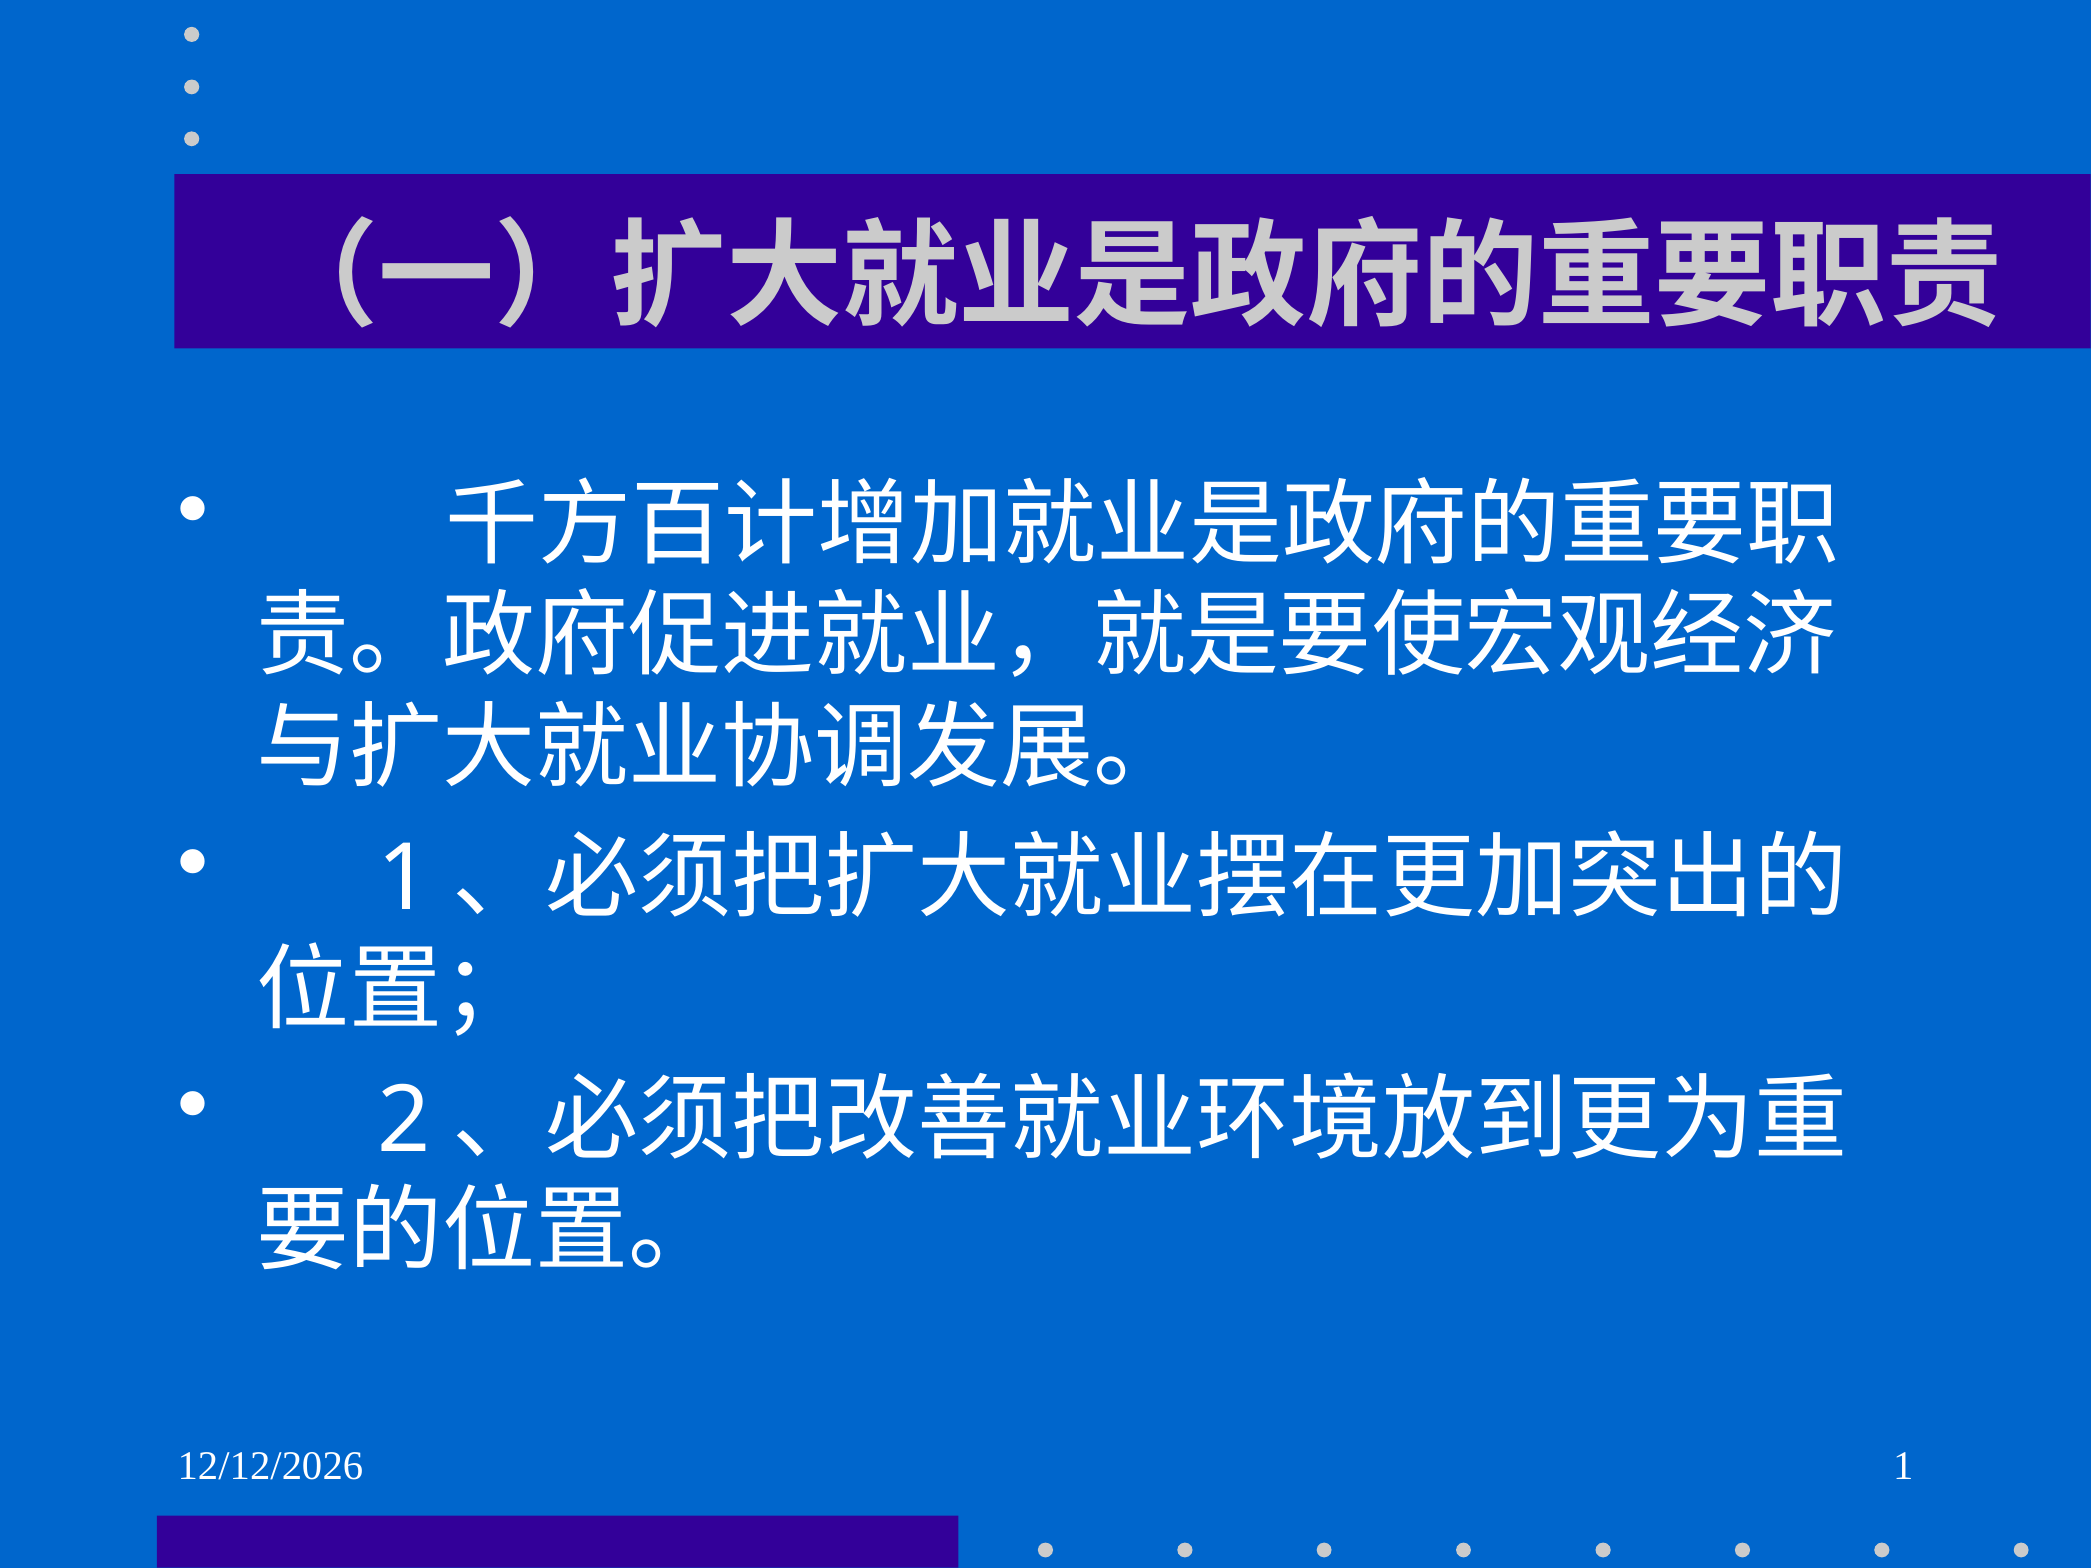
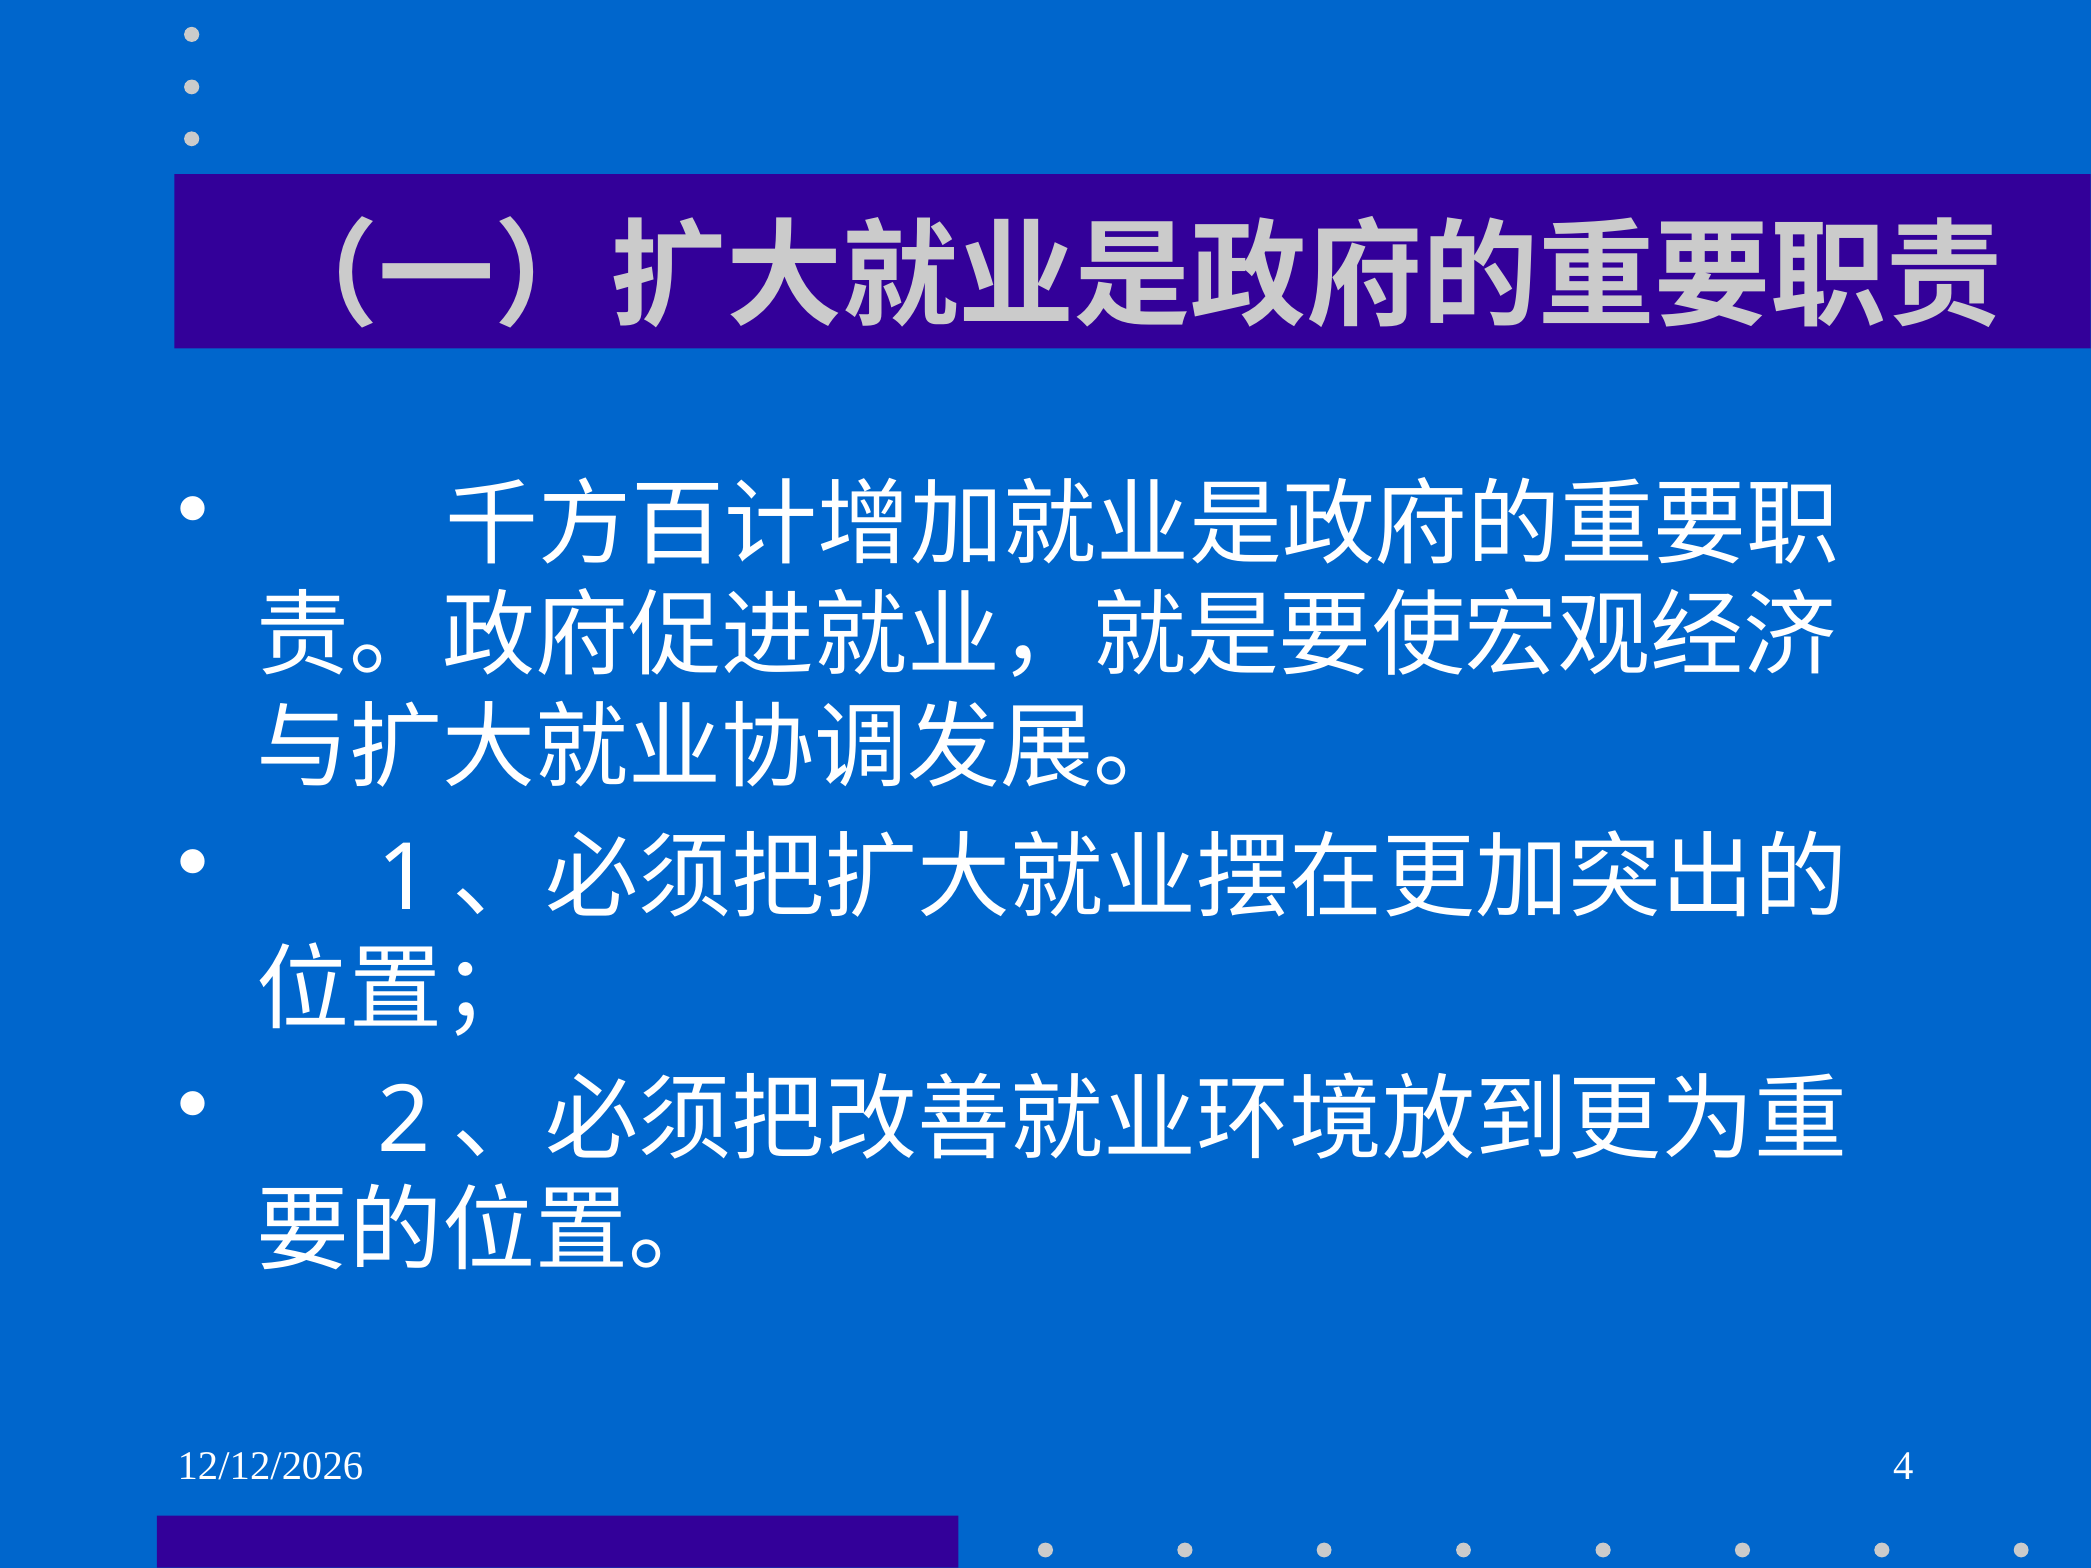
1: 1 -> 4 (1903, 1467)
